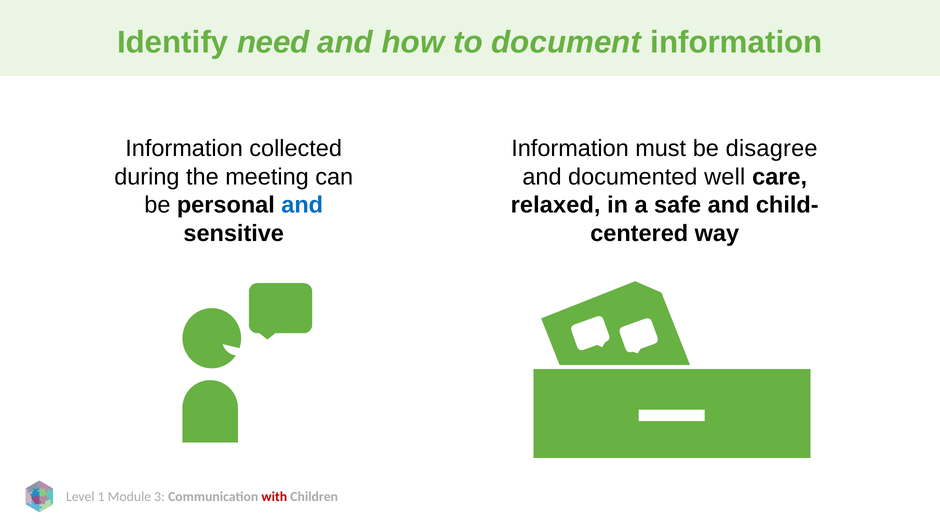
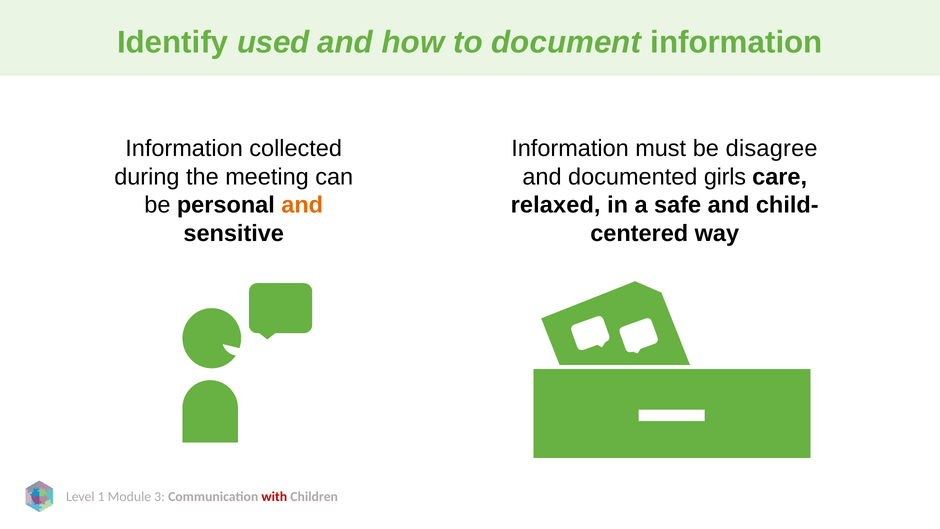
need: need -> used (273, 43)
well: well -> girls (725, 177)
and colour: blue -> orange (302, 205)
